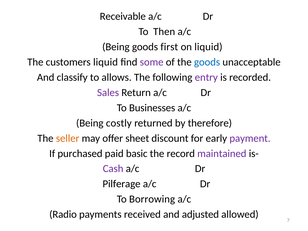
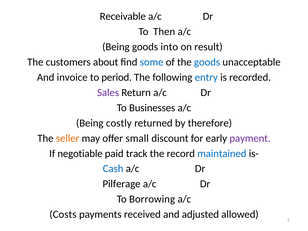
first: first -> into (169, 47)
on liquid: liquid -> result (208, 47)
customers liquid: liquid -> about (106, 62)
some colour: purple -> blue (152, 62)
classify: classify -> invoice (72, 77)
allows: allows -> period (117, 77)
entry colour: purple -> blue (206, 77)
sheet: sheet -> small (137, 138)
purchased: purchased -> negotiable (80, 153)
basic: basic -> track (137, 153)
maintained colour: purple -> blue (222, 153)
Cash colour: purple -> blue (113, 169)
Radio: Radio -> Costs (63, 214)
